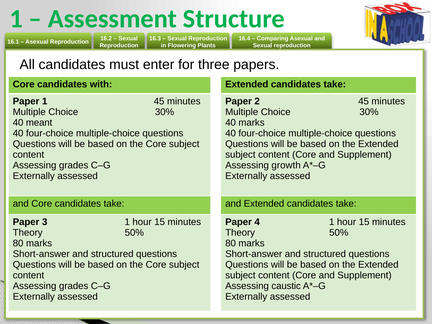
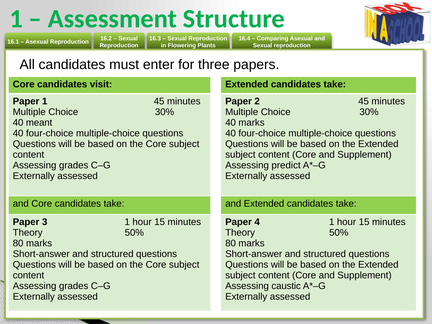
with: with -> visit (101, 84)
growth: growth -> predict (286, 165)
